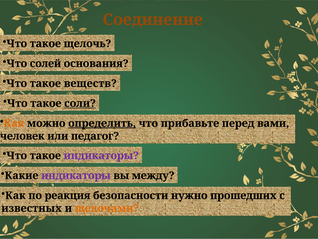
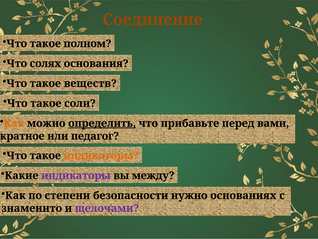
щелочь: щелочь -> полном (88, 44)
солей: солей -> солях (45, 63)
соли underline: present -> none (80, 103)
человек: человек -> кратное (22, 136)
индикаторы colour: purple -> orange (101, 155)
реакция: реакция -> степени (67, 195)
прошедших: прошедших -> основаниях (243, 195)
известных: известных -> знаменито (32, 208)
щелочами colour: orange -> purple (107, 208)
